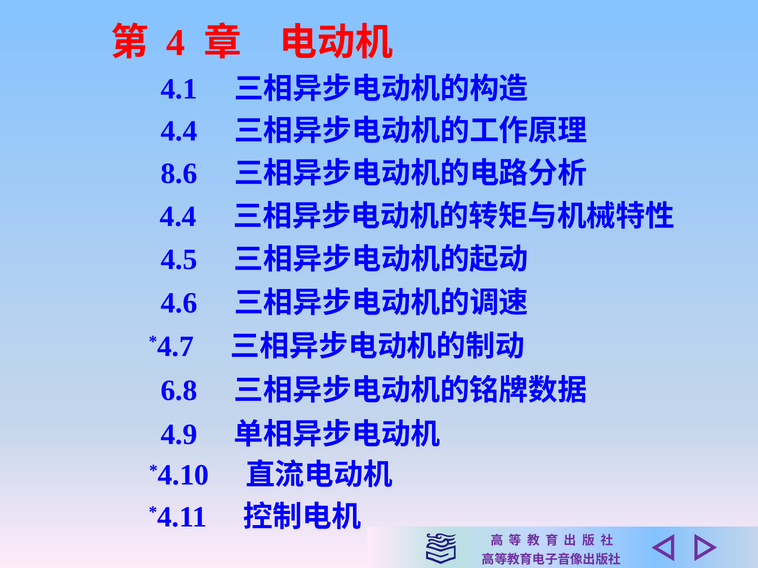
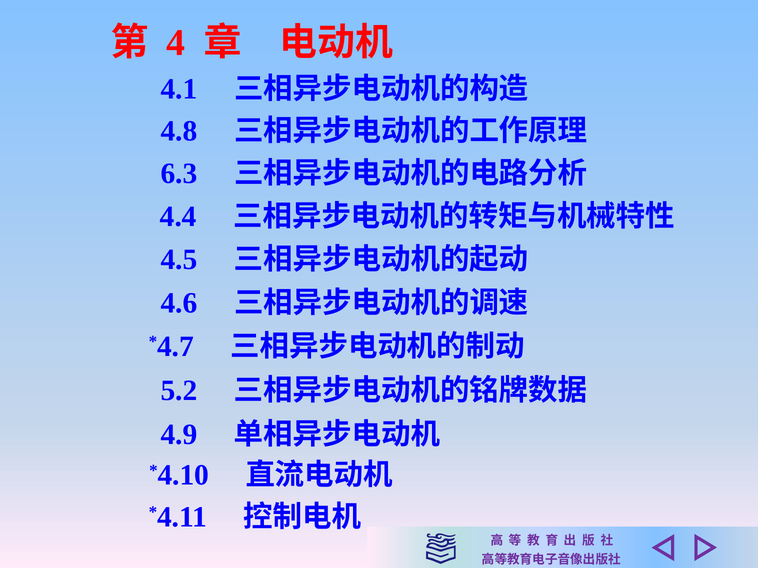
4.4: 4.4 -> 4.8 (179, 131)
8.6: 8.6 -> 6.3 (179, 174)
6.8: 6.8 -> 5.2 (179, 391)
